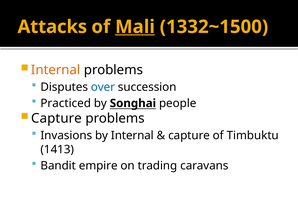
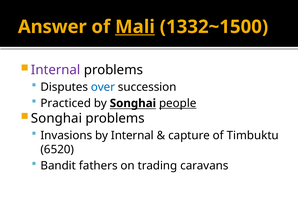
Attacks: Attacks -> Answer (52, 27)
Internal colour: orange -> purple (56, 70)
people underline: none -> present (178, 103)
Capture: Capture -> Songhai (57, 118)
1413: 1413 -> 6520 (57, 149)
empire: empire -> fathers (98, 165)
